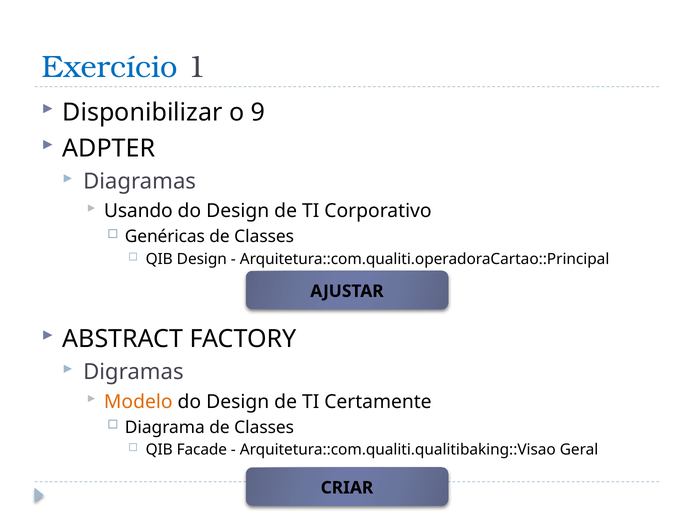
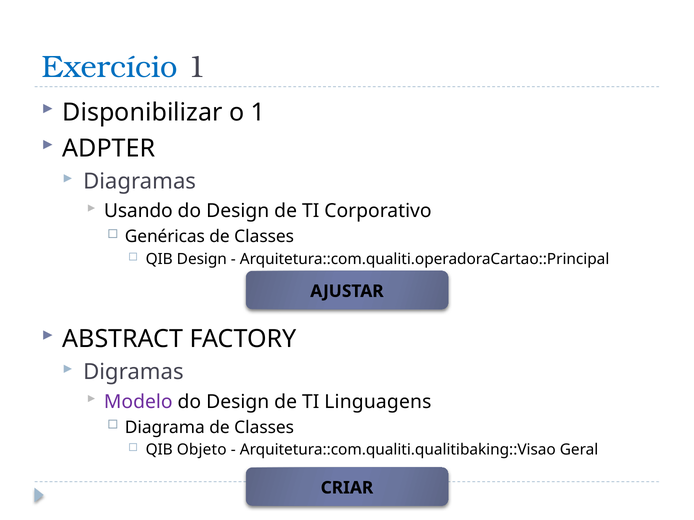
o 9: 9 -> 1 (258, 113)
Modelo colour: orange -> purple (138, 402)
Certamente: Certamente -> Linguagens (378, 402)
Facade: Facade -> Objeto (202, 450)
